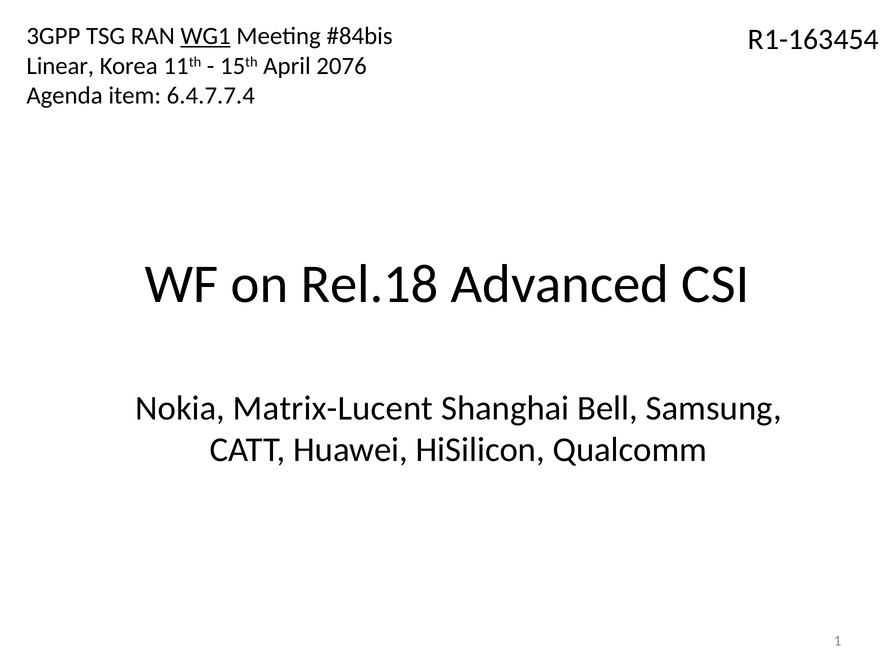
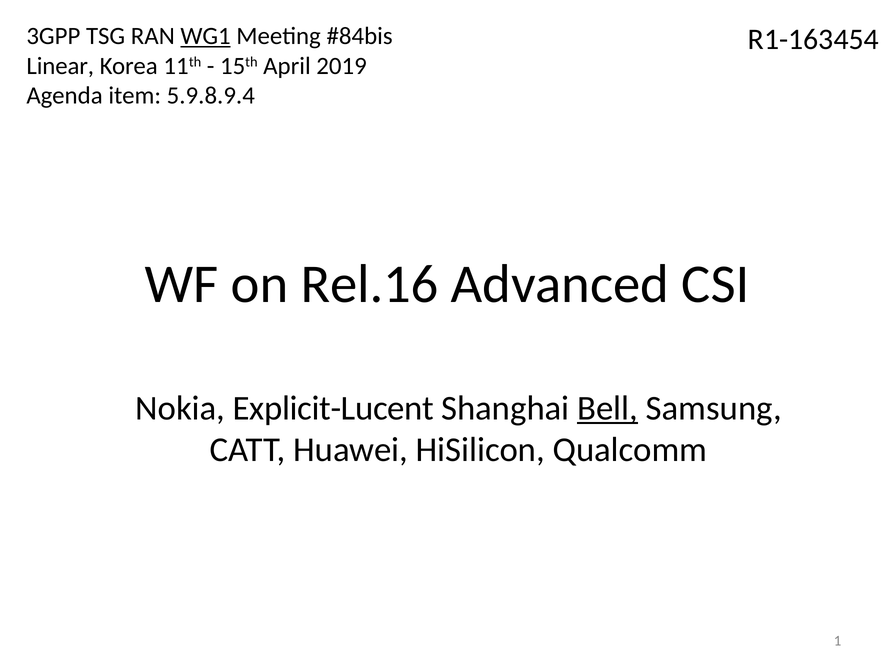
2076: 2076 -> 2019 (342, 66)
6.4.7.7.4: 6.4.7.7.4 -> 5.9.8.9.4 (211, 96)
Rel.18: Rel.18 -> Rel.16 (370, 284)
Matrix-Lucent: Matrix-Lucent -> Explicit-Lucent (333, 408)
Bell underline: none -> present (608, 408)
